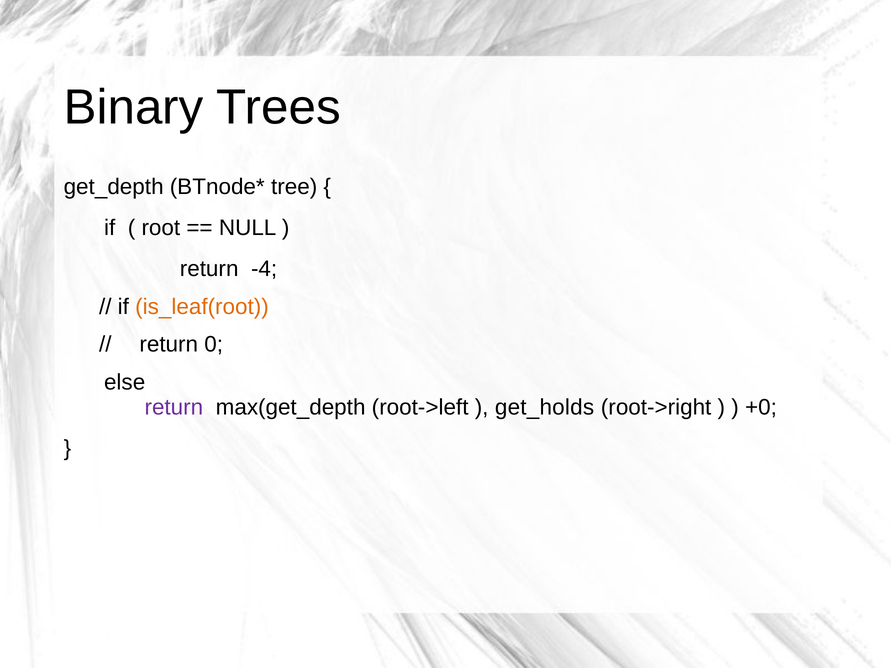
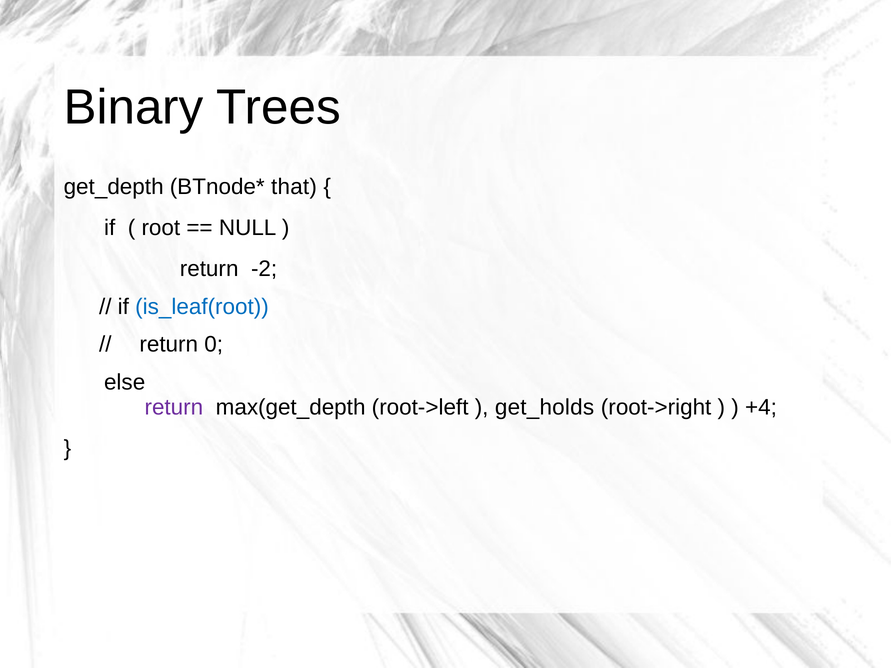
tree: tree -> that (294, 187)
-4: -4 -> -2 (264, 269)
is_leaf(root colour: orange -> blue (202, 307)
+0: +0 -> +4 (761, 408)
